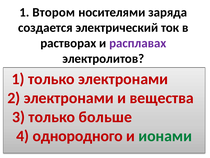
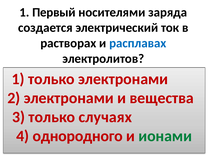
Втором: Втором -> Первый (54, 12)
расплавах colour: purple -> blue (138, 43)
больше: больше -> случаях (105, 117)
